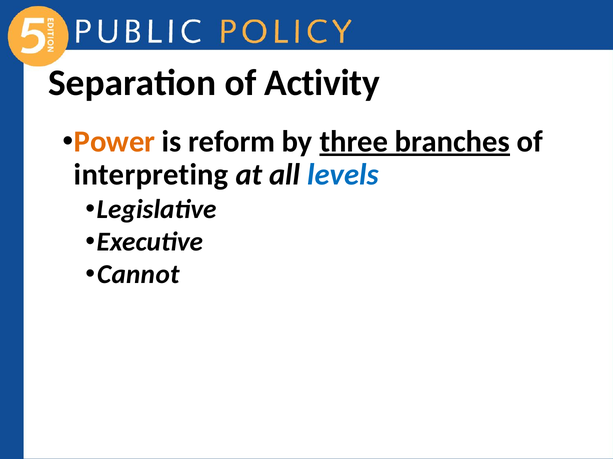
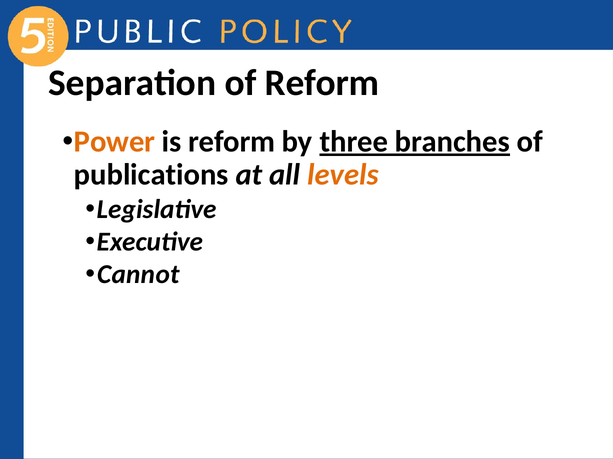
of Activity: Activity -> Reform (322, 83)
interpreting: interpreting -> publications (151, 175)
levels colour: blue -> orange (343, 175)
